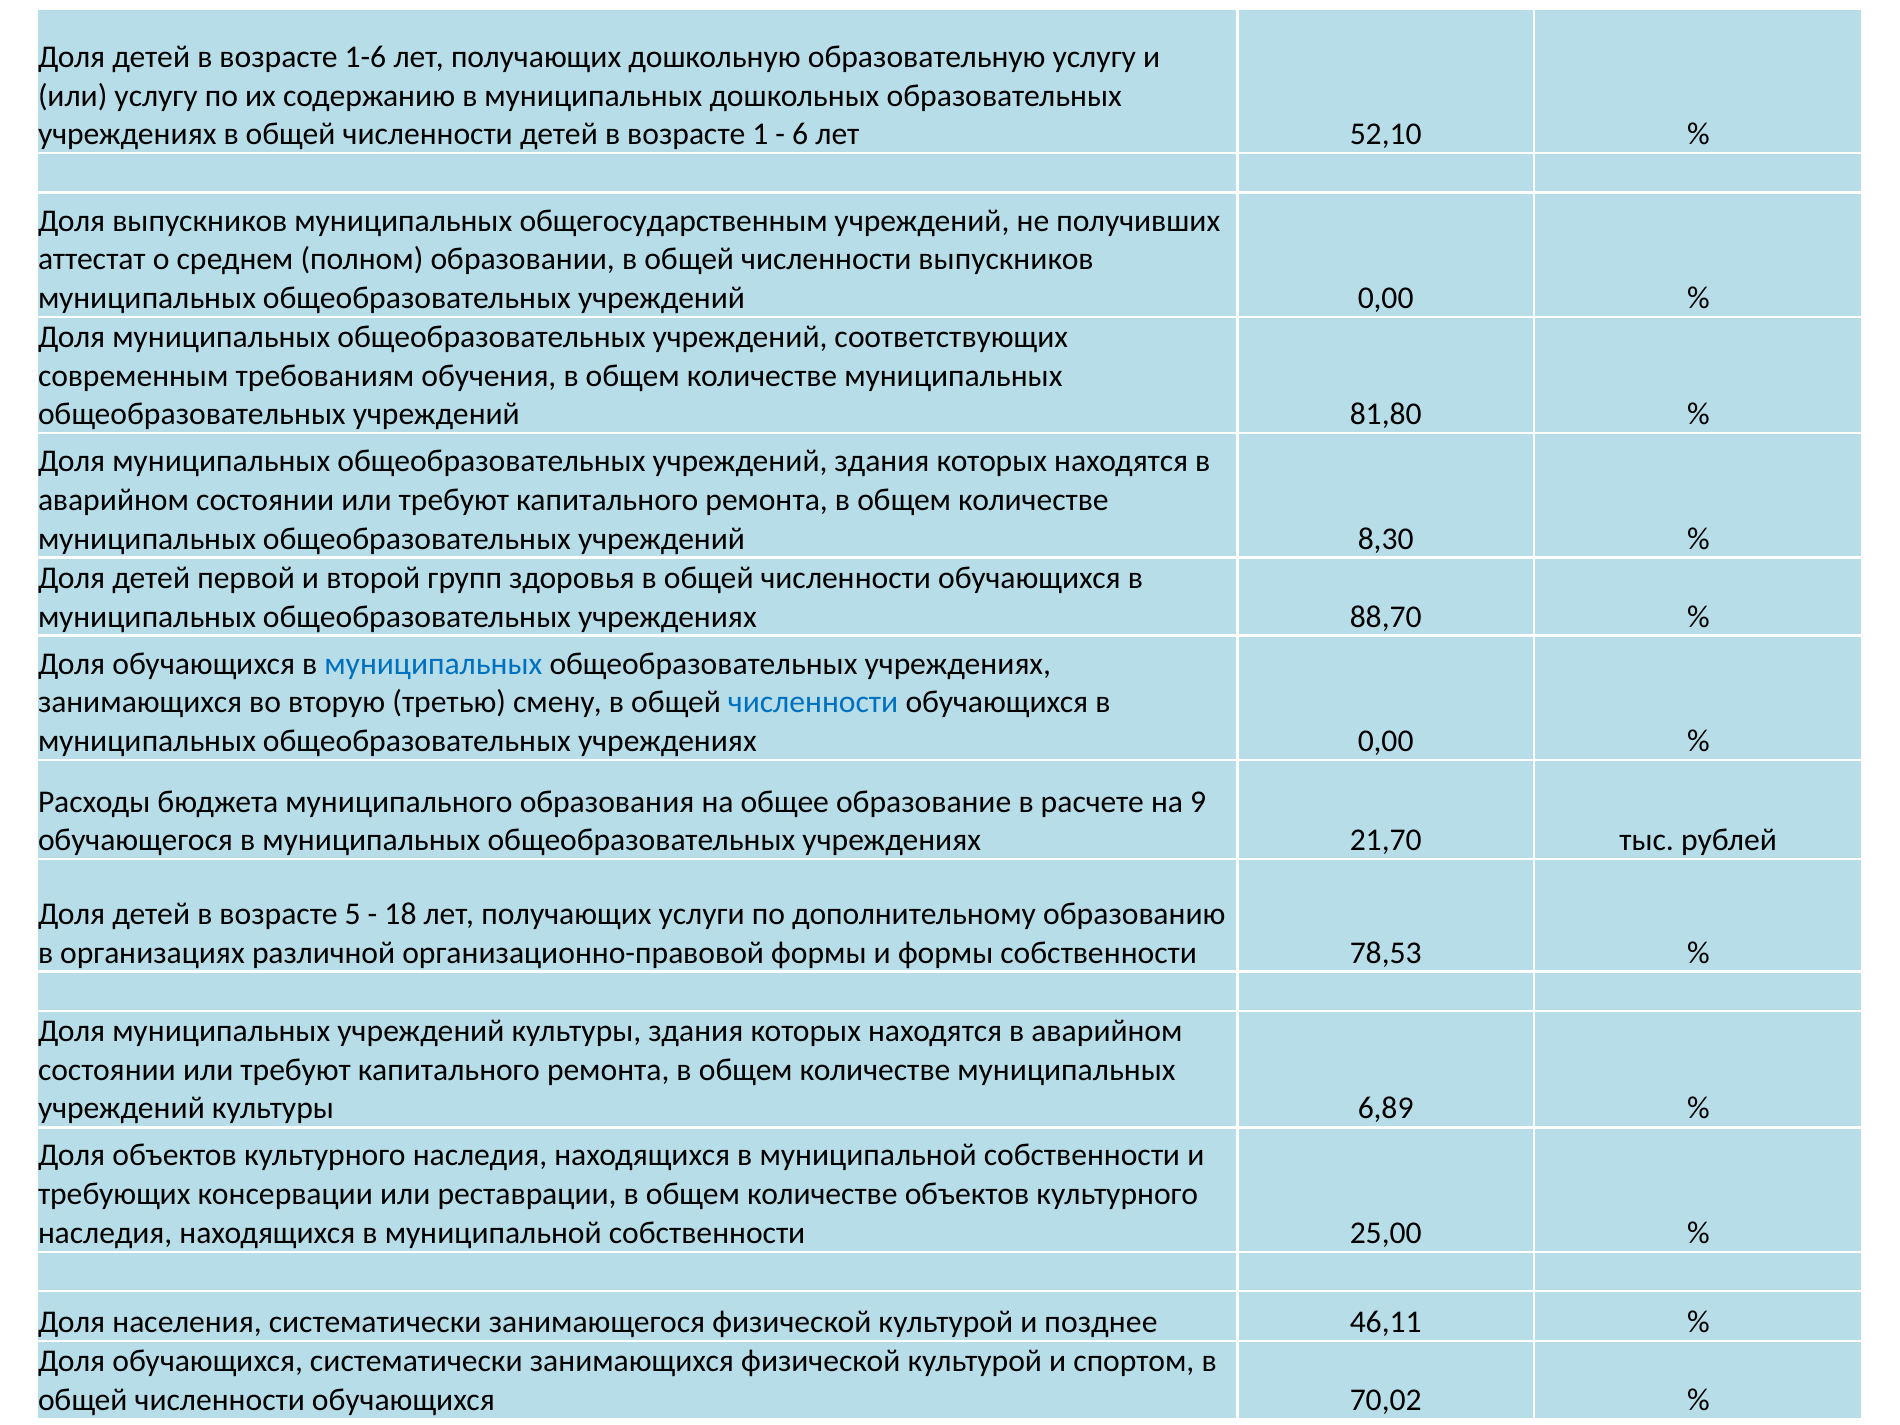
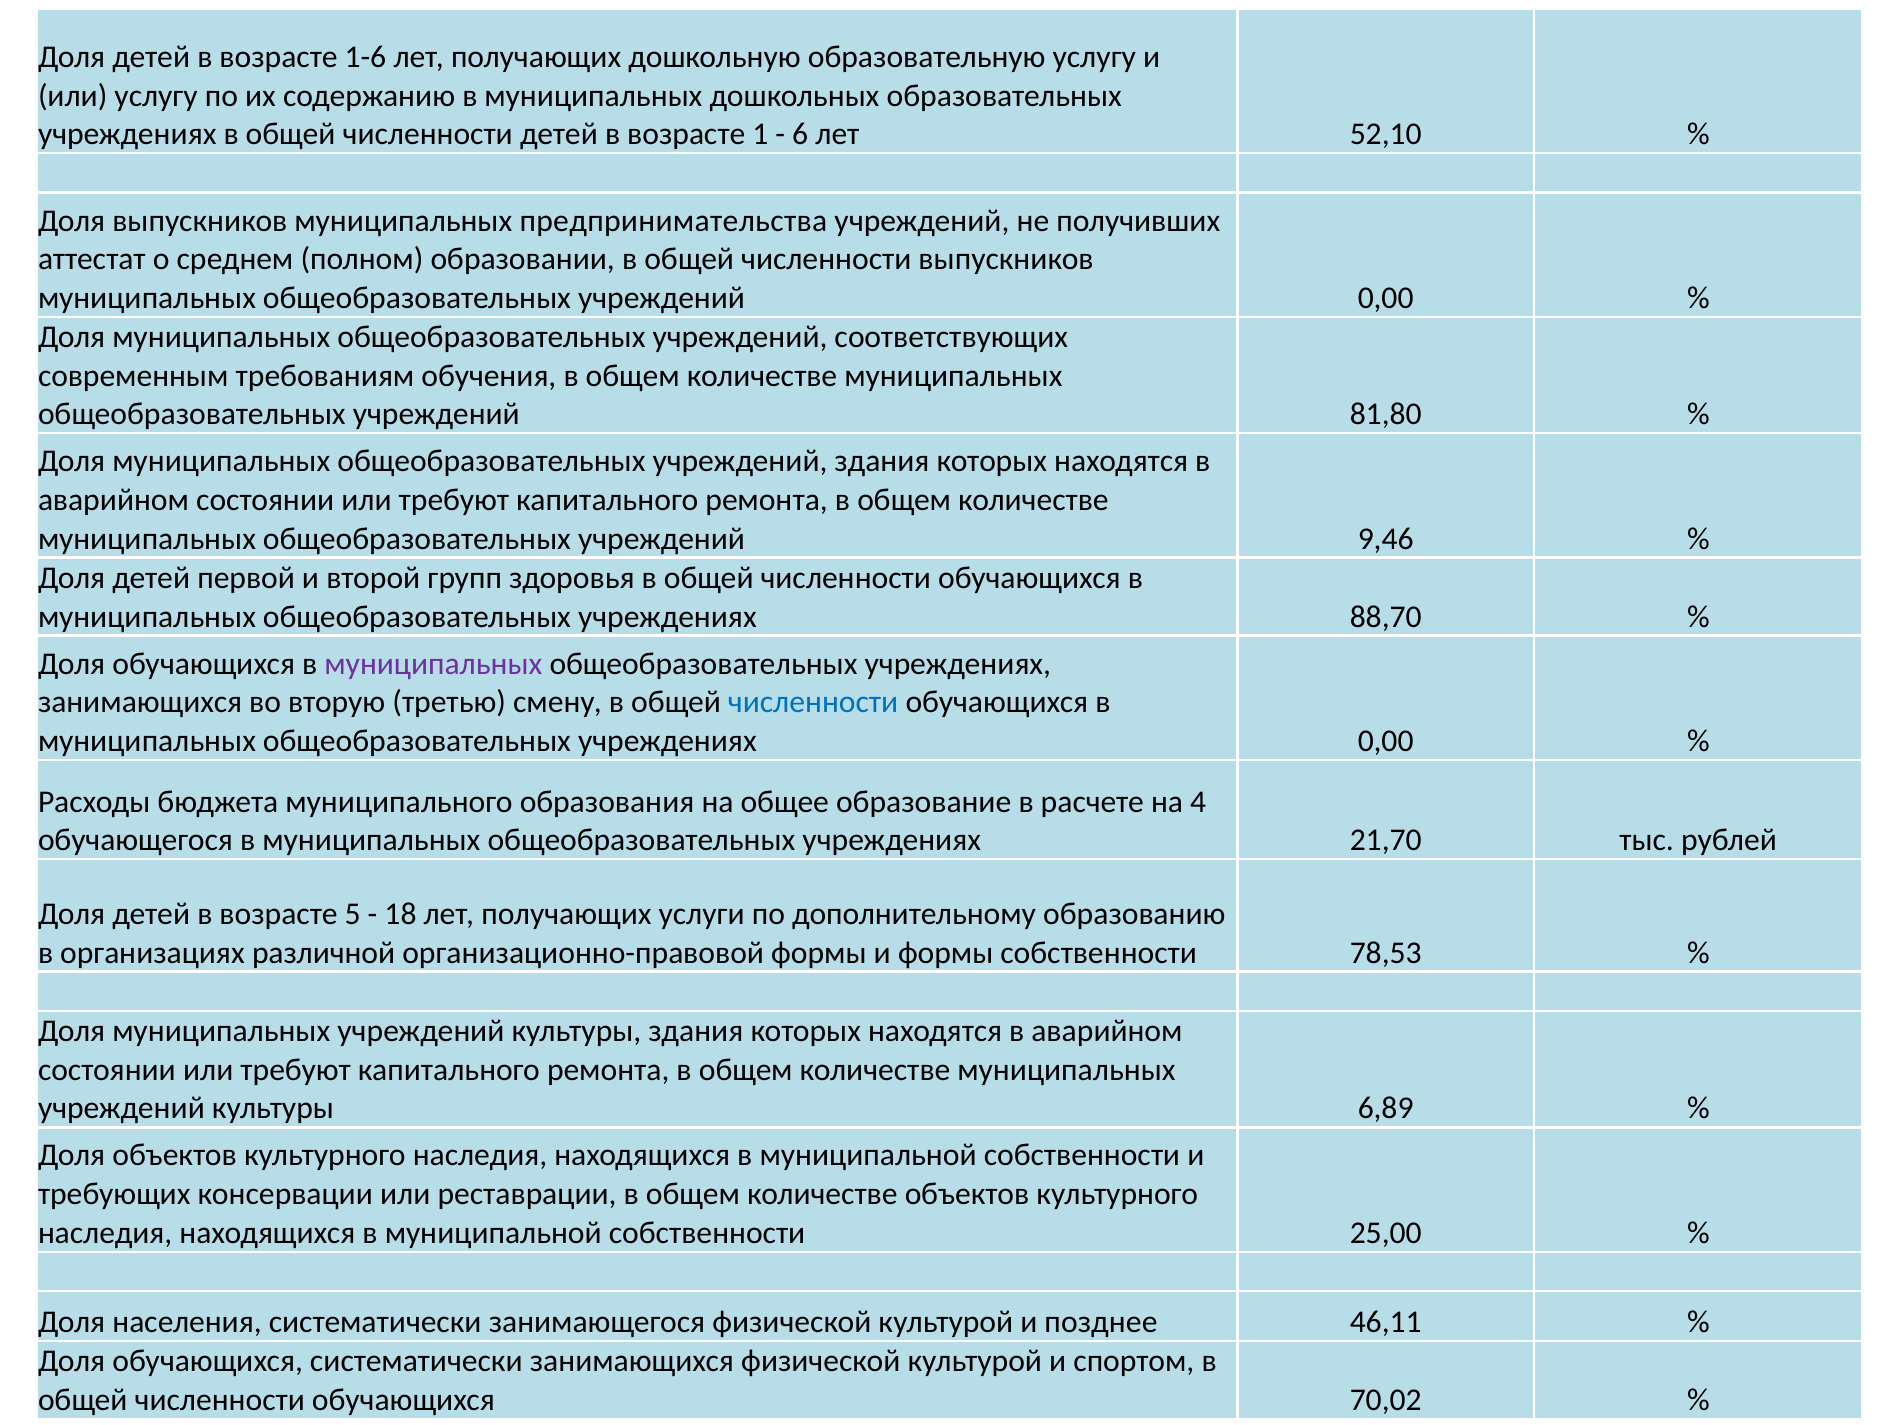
общегосударственным: общегосударственным -> предпринимательства (673, 221)
8,30: 8,30 -> 9,46 (1386, 539)
муниципальных colour: blue -> purple (433, 664)
9: 9 -> 4 (1198, 802)
